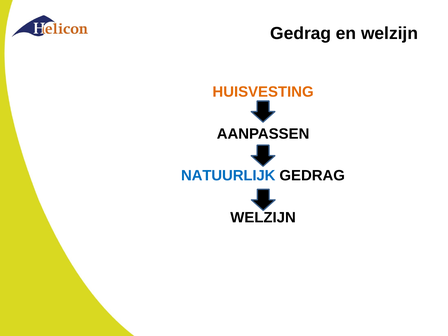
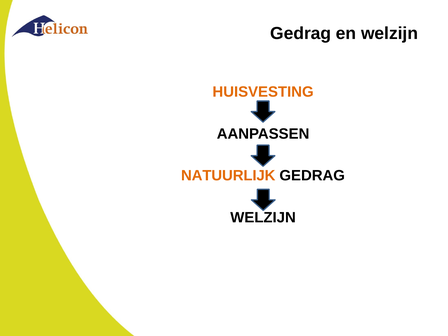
NATUURLIJK colour: blue -> orange (228, 176)
